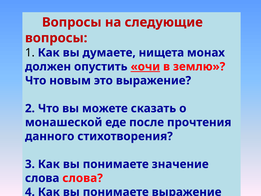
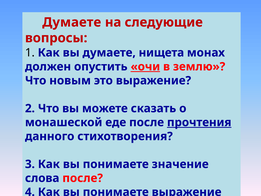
Вопросы: Вопросы -> Думаете (72, 22)
прочтения underline: none -> present (199, 122)
слова слова: слова -> после (83, 178)
